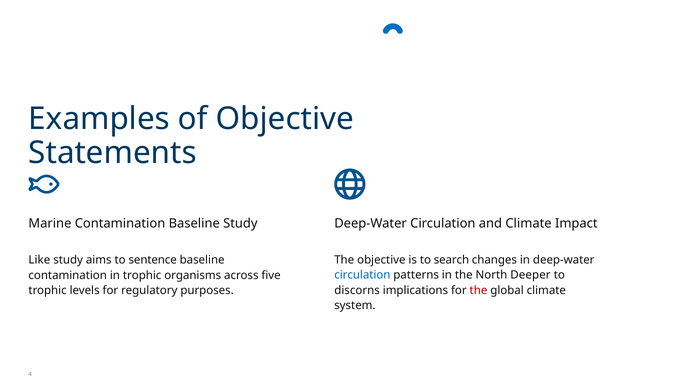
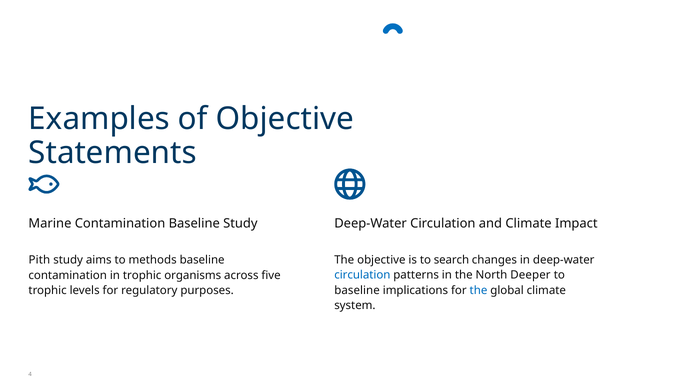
Like: Like -> Pith (39, 260)
sentence: sentence -> methods (153, 260)
discorns: discorns -> baseline (357, 290)
the colour: red -> blue (478, 290)
